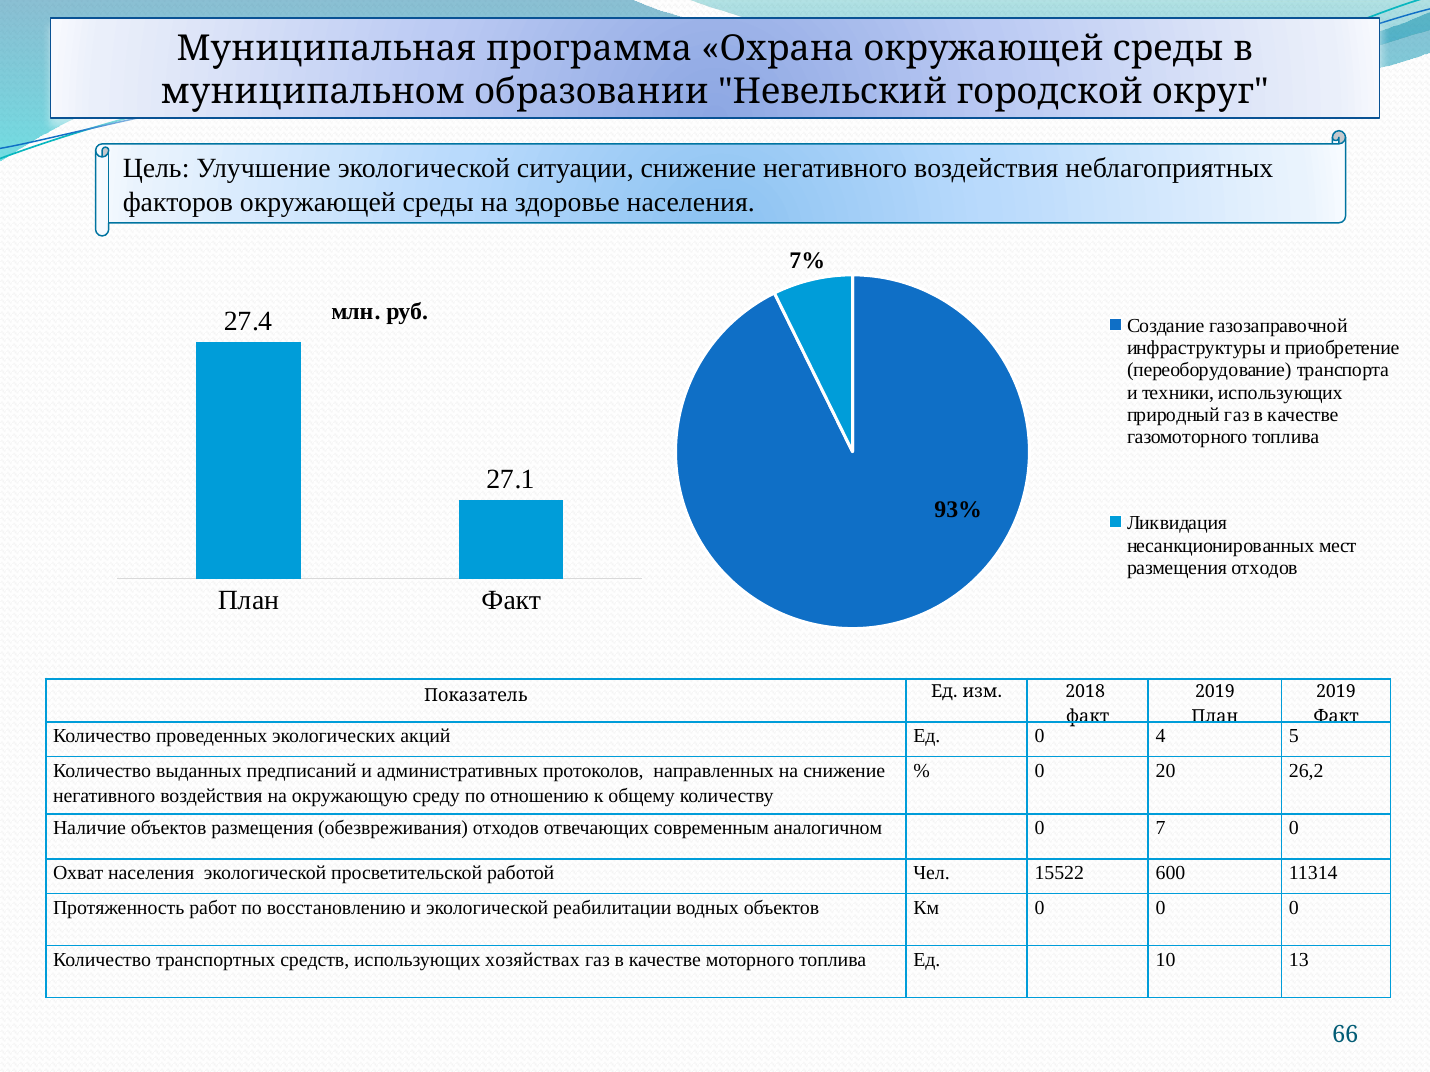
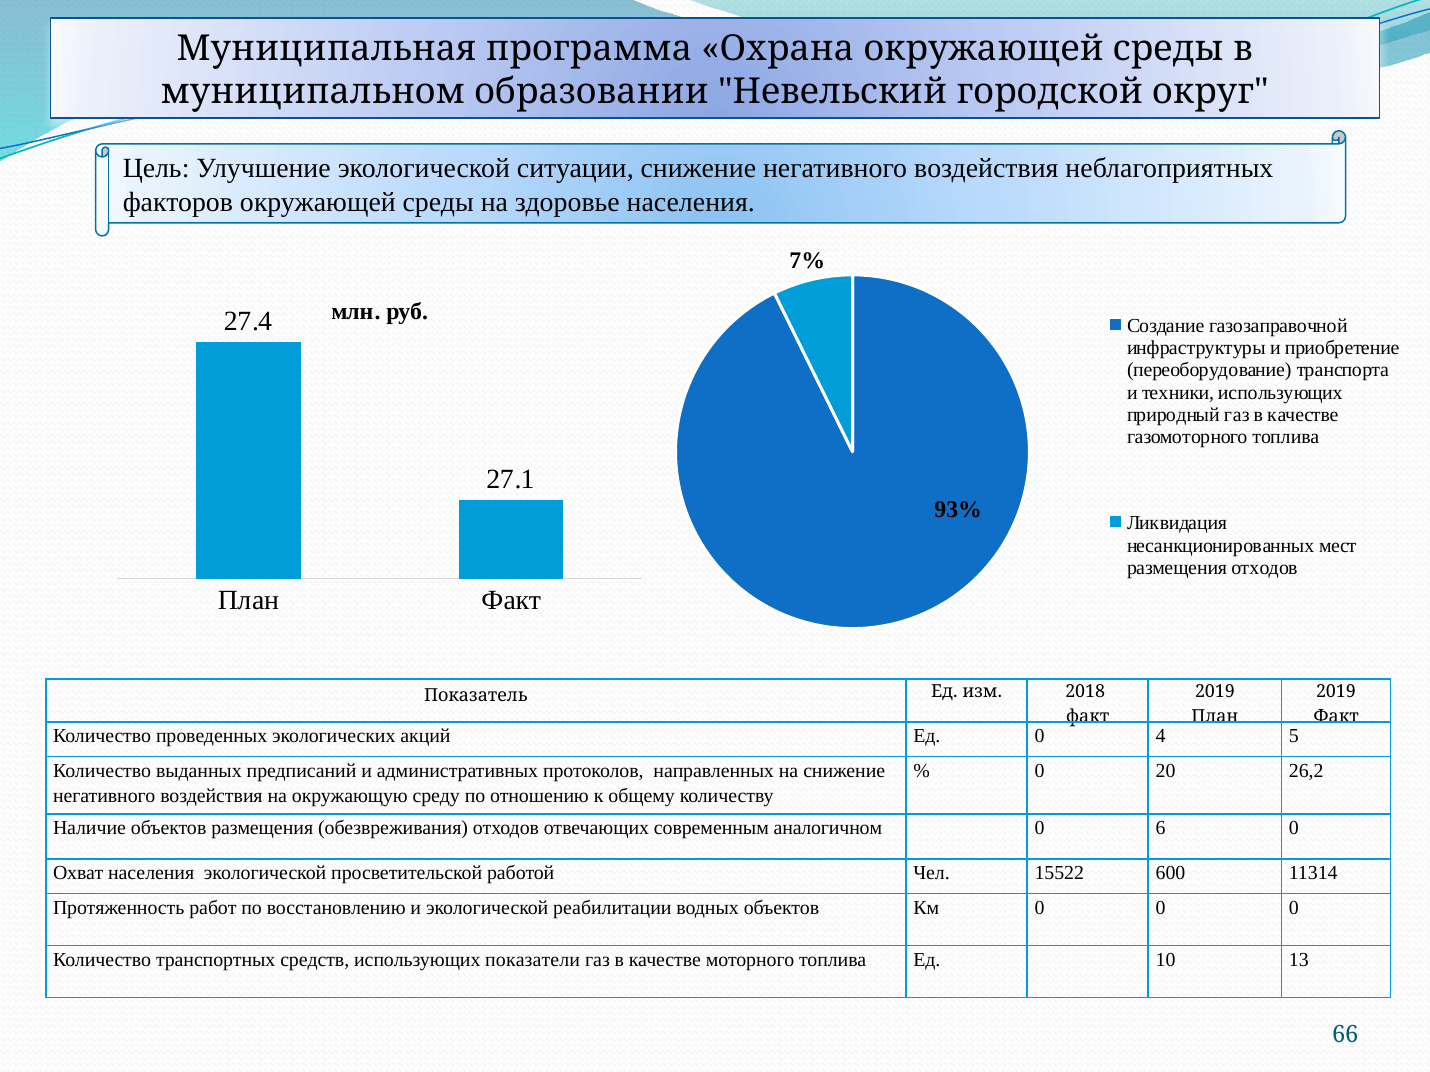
7: 7 -> 6 (1161, 829)
хозяйствах: хозяйствах -> показатели (533, 960)
